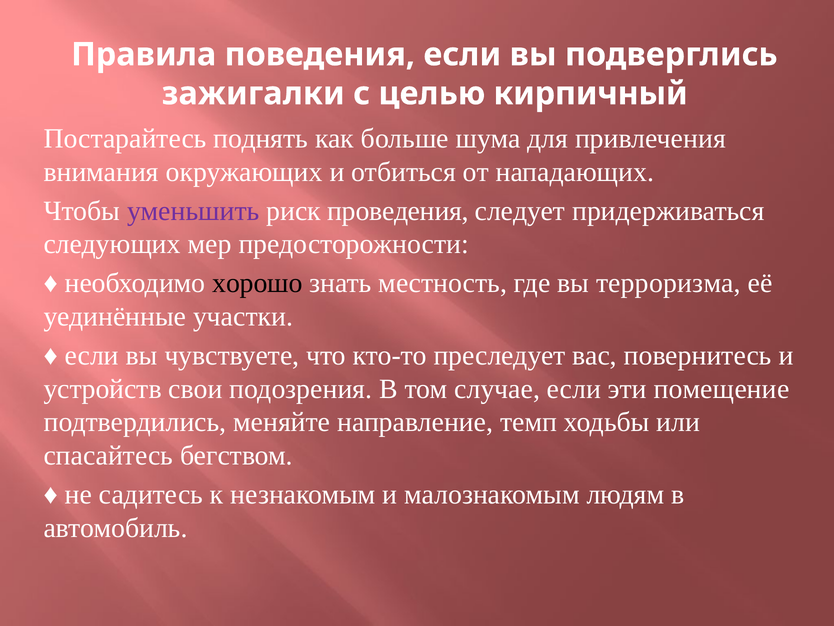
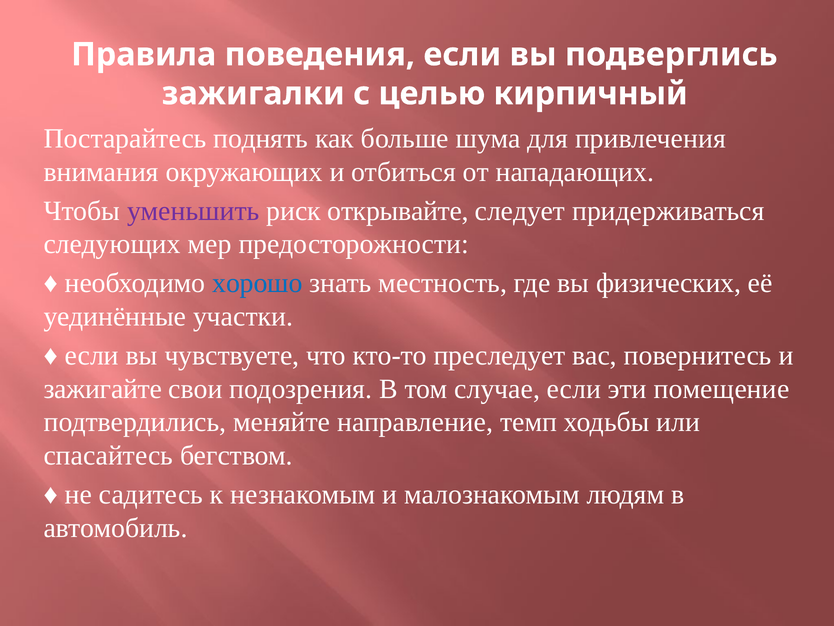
проведения: проведения -> открывайте (398, 211)
хорошо colour: black -> blue (257, 283)
терроризма: терроризма -> физических (669, 283)
устройств: устройств -> зажигайте (103, 389)
